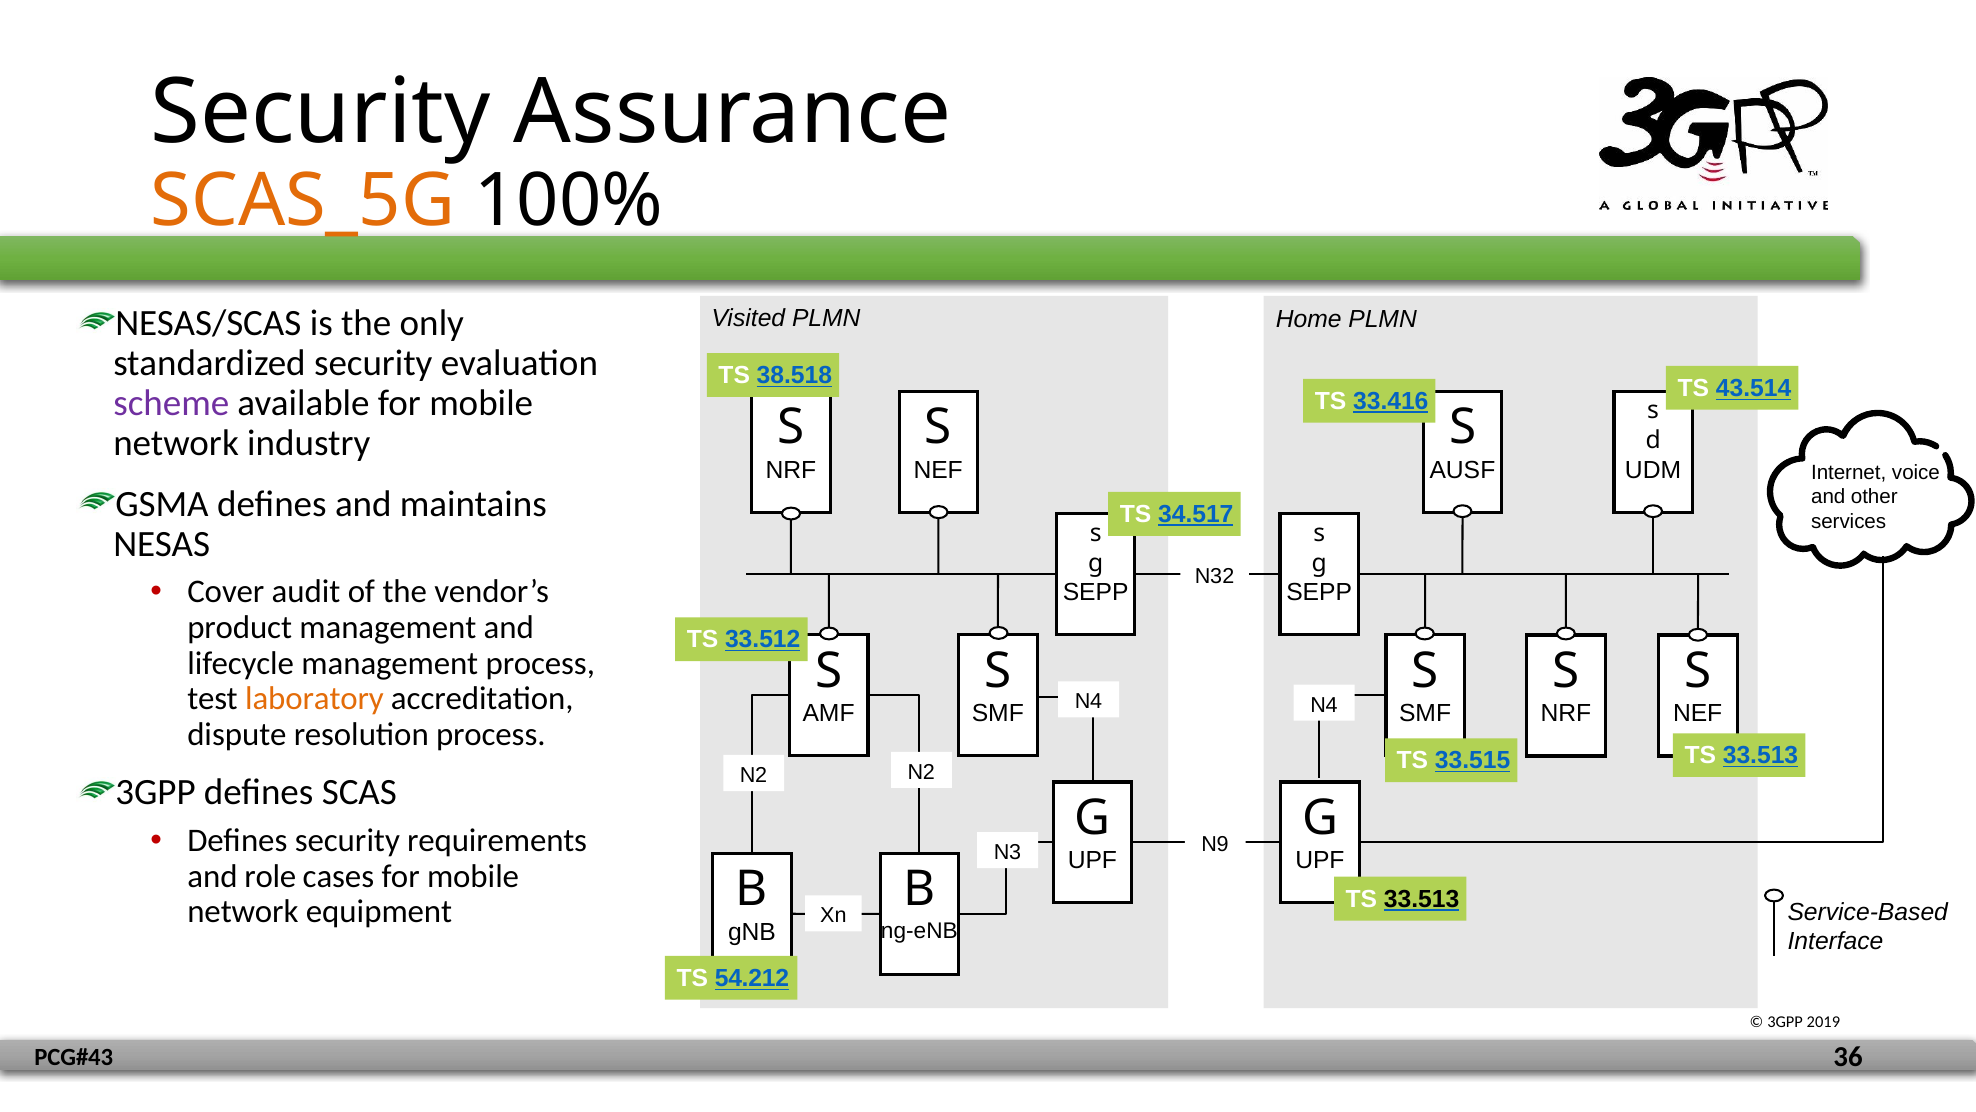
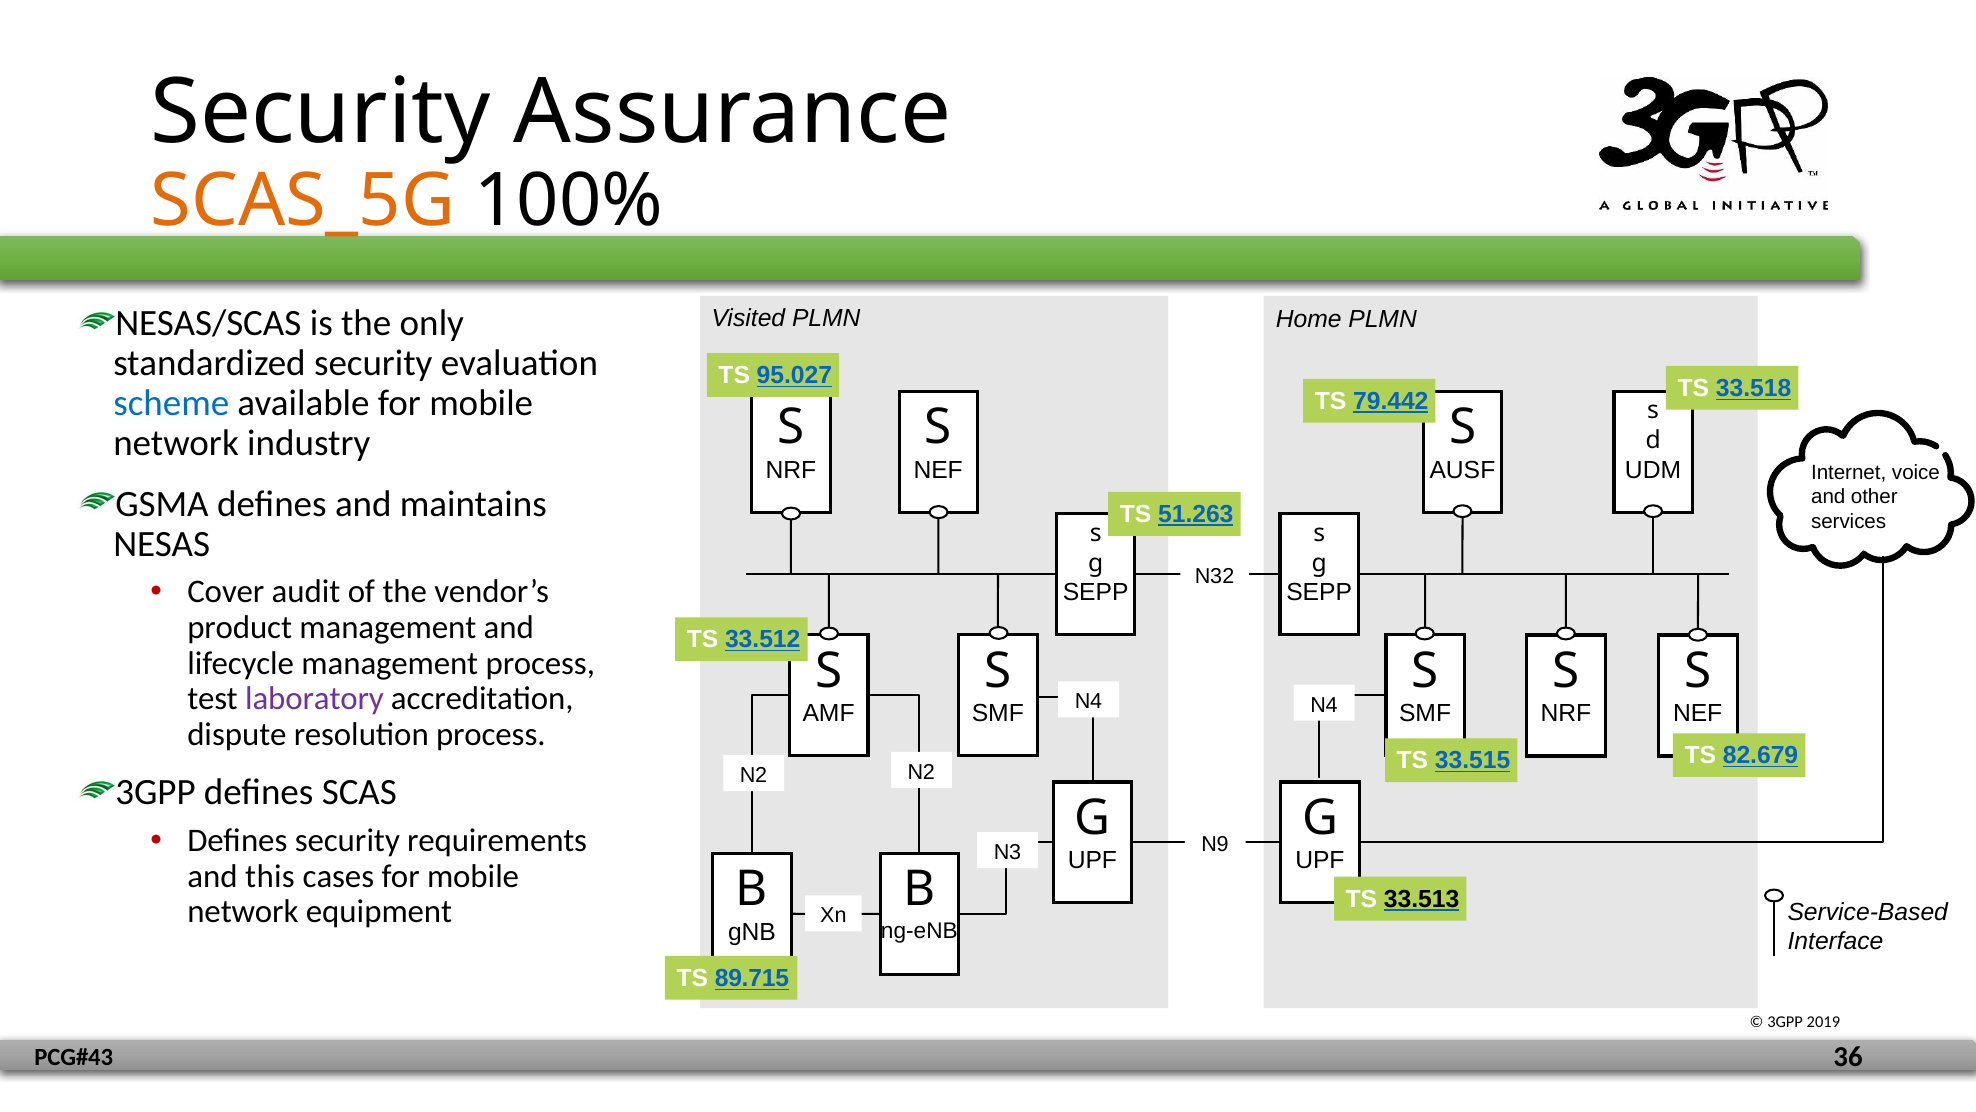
38.518: 38.518 -> 95.027 (794, 375)
43.514: 43.514 -> 33.518 (1754, 388)
scheme colour: purple -> blue (171, 403)
33.416: 33.416 -> 79.442 (1391, 401)
34.517: 34.517 -> 51.263 (1196, 514)
laboratory colour: orange -> purple (314, 698)
33.513: 33.513 -> 82.679 (1761, 755)
role: role -> this (270, 876)
54.212: 54.212 -> 89.715 (752, 978)
